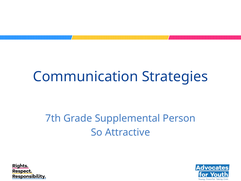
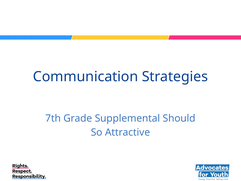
Person: Person -> Should (179, 118)
